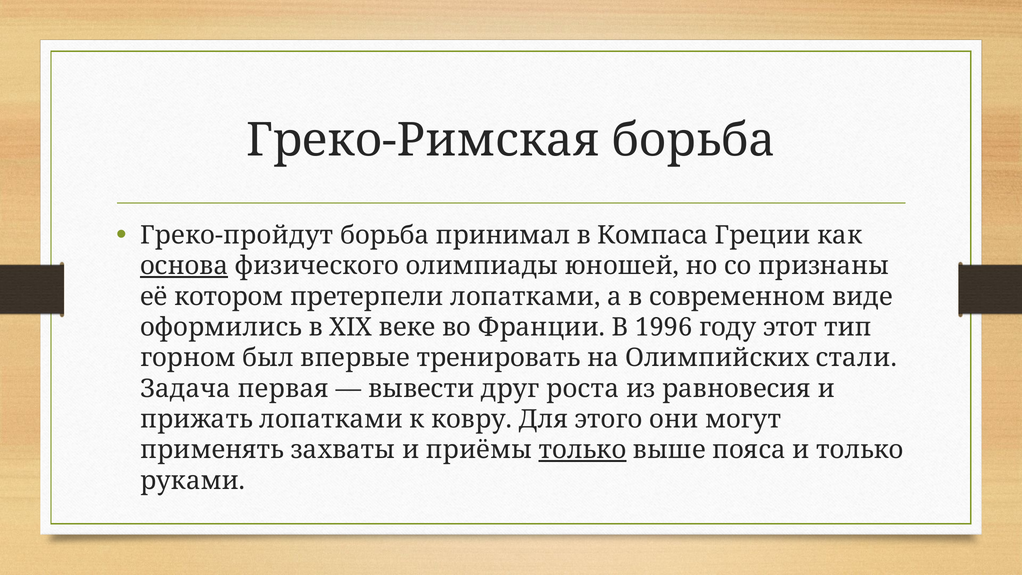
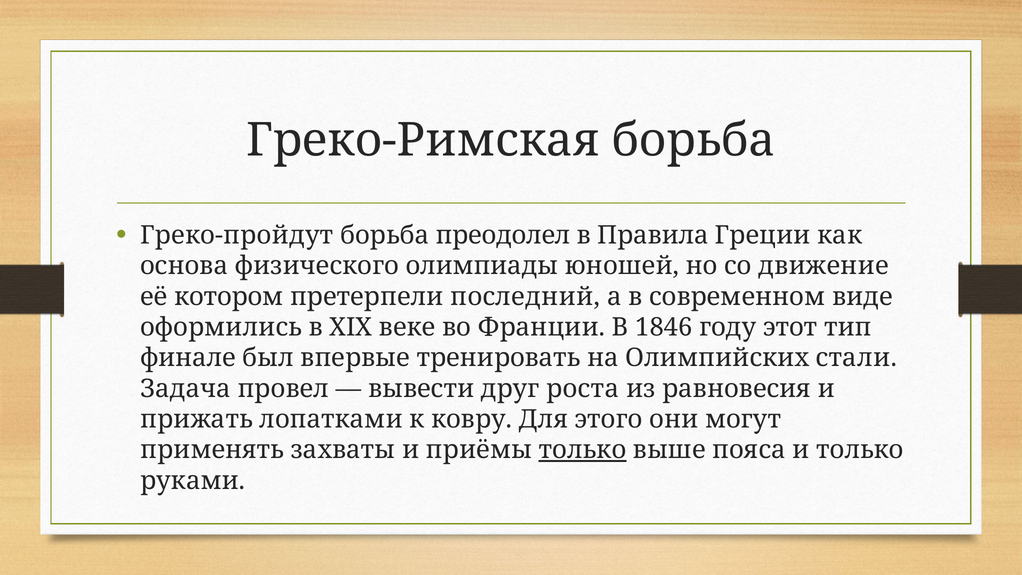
принимал: принимал -> преодолел (503, 235)
Компаса: Компаса -> Правила (653, 235)
основа underline: present -> none (184, 266)
признаны: признаны -> движение (824, 266)
претерпели лопатками: лопатками -> последний (525, 297)
1996: 1996 -> 1846 (664, 327)
горном: горном -> финале (188, 358)
первая: первая -> провел (283, 389)
